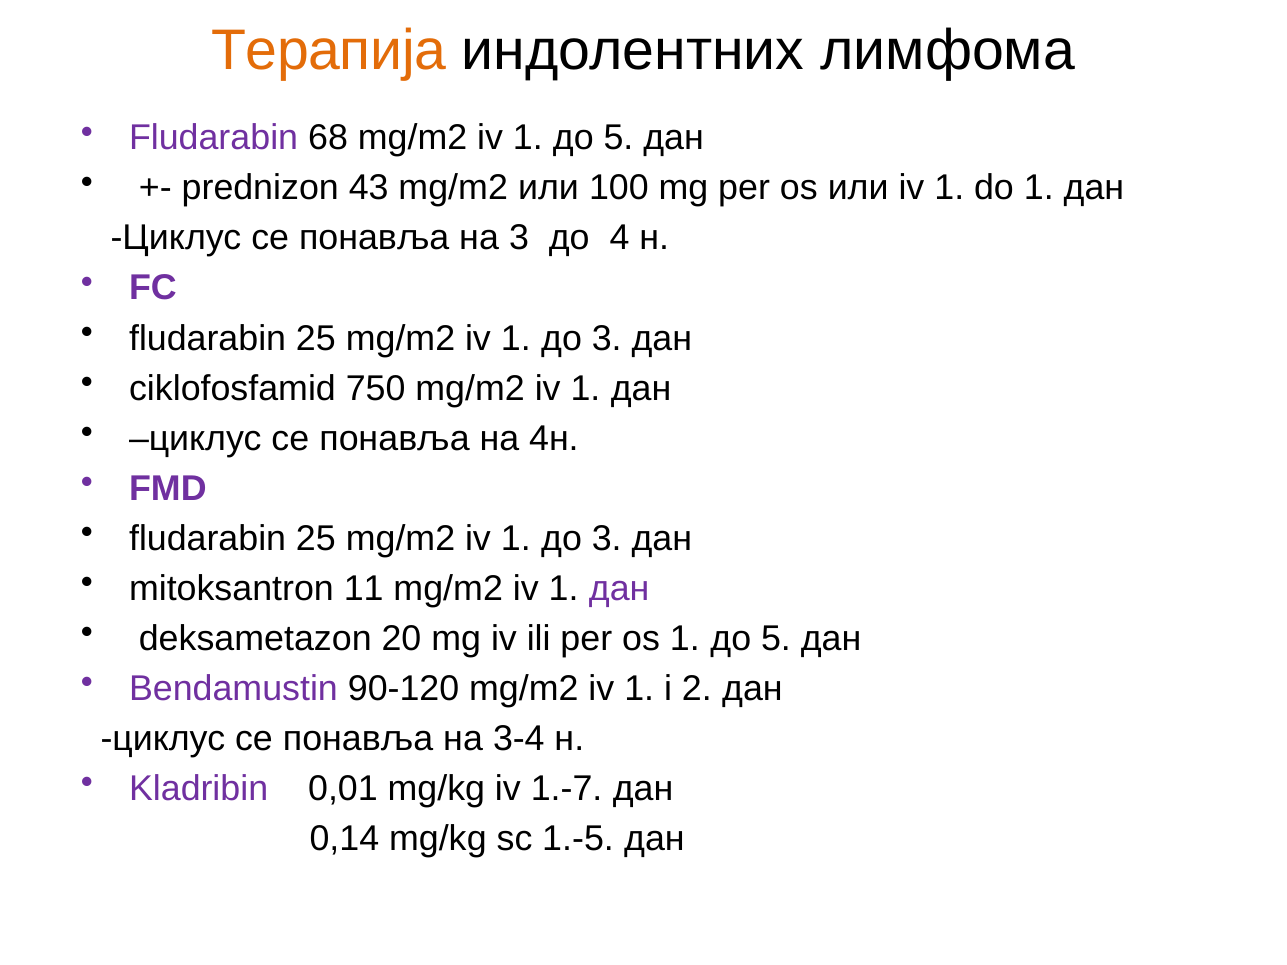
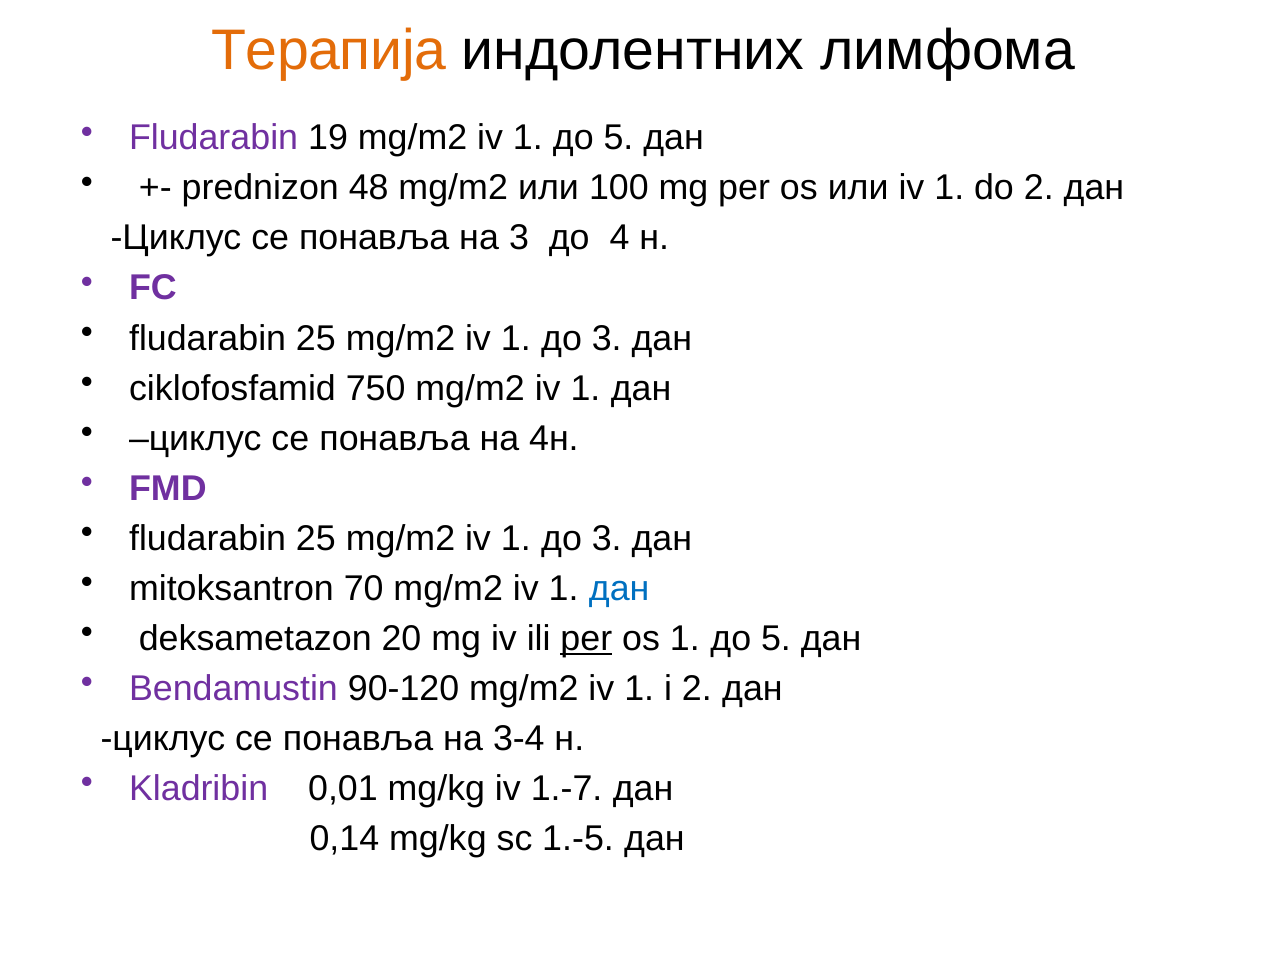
68: 68 -> 19 (328, 138)
43: 43 -> 48 (369, 188)
do 1: 1 -> 2 (1039, 188)
11: 11 -> 70 (364, 589)
дан colour: purple -> blue (619, 589)
per underline: none -> present (586, 639)
